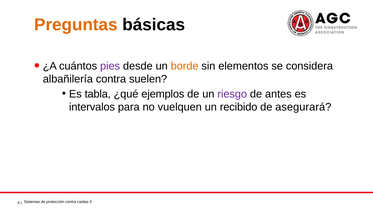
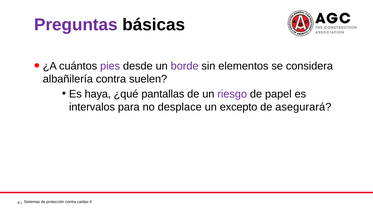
Preguntas colour: orange -> purple (76, 25)
borde colour: orange -> purple (185, 66)
tabla: tabla -> haya (98, 94)
ejemplos: ejemplos -> pantallas (163, 94)
antes: antes -> papel (278, 94)
vuelquen: vuelquen -> desplace (180, 107)
recibido: recibido -> excepto (239, 107)
